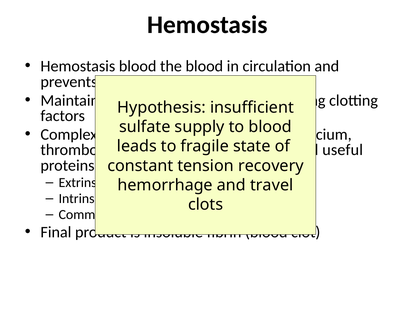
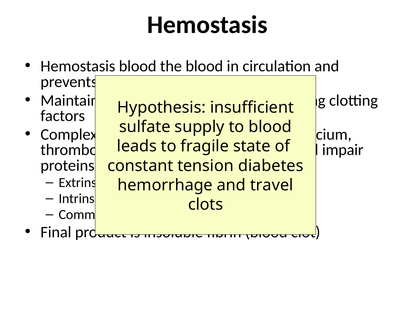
useful: useful -> impair (343, 150)
recovery: recovery -> diabetes (271, 166)
